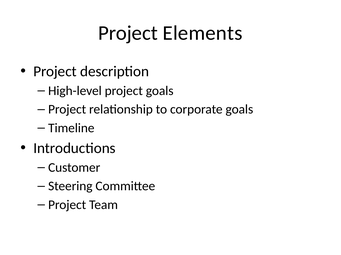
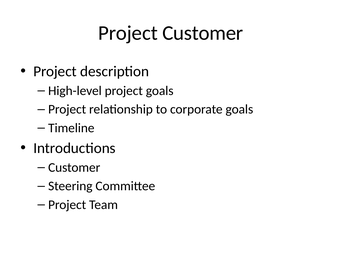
Project Elements: Elements -> Customer (203, 33)
